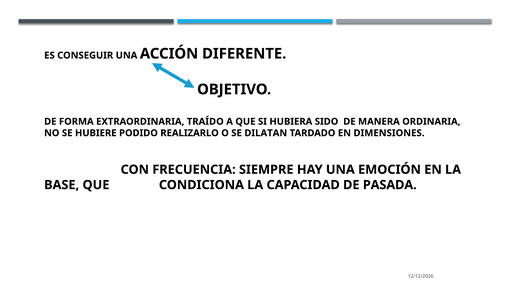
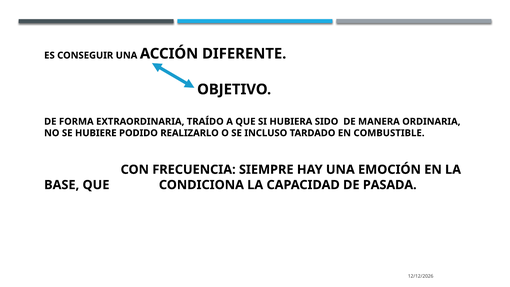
DILATAN: DILATAN -> INCLUSO (266, 133)
DIMENSIONES: DIMENSIONES -> COMBUSTIBLE (389, 133)
